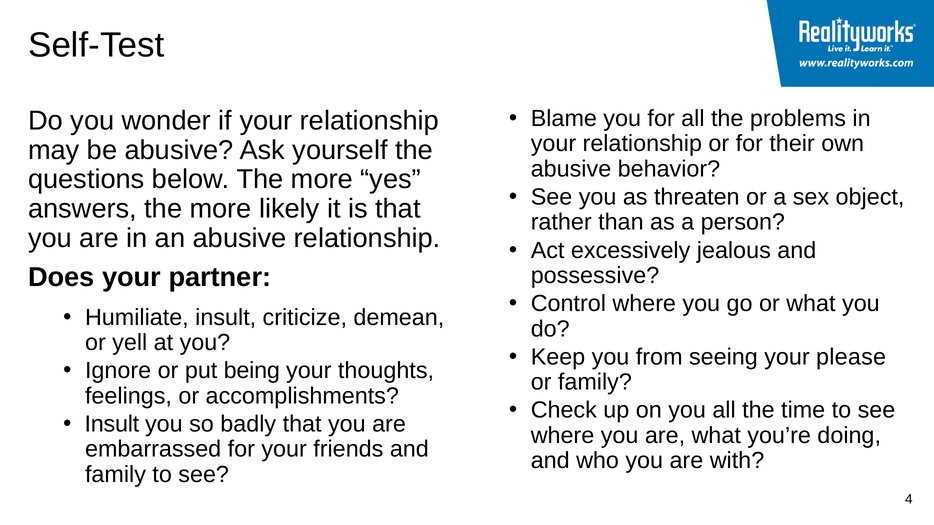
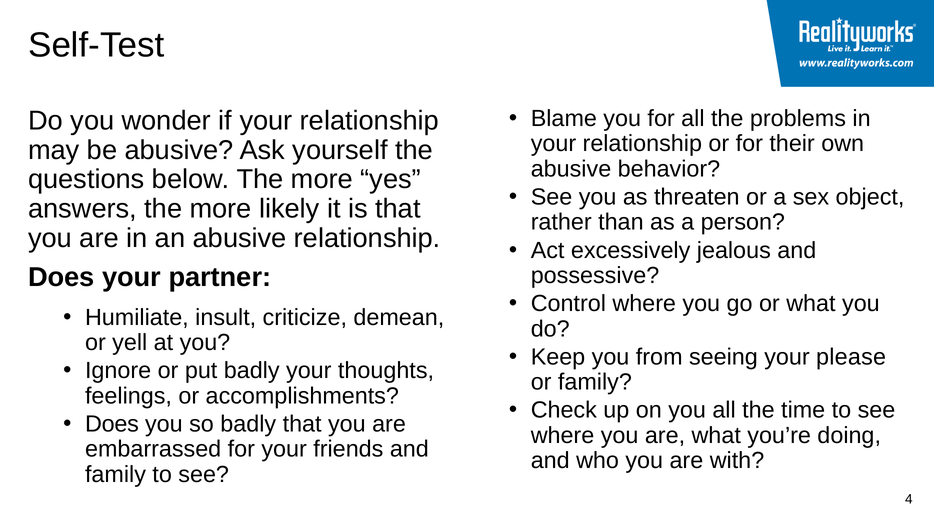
put being: being -> badly (252, 371)
Insult: Insult -> Does (112, 424)
